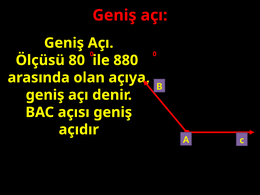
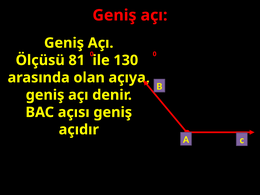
80: 80 -> 81 (77, 60)
880: 880 -> 130 (126, 60)
